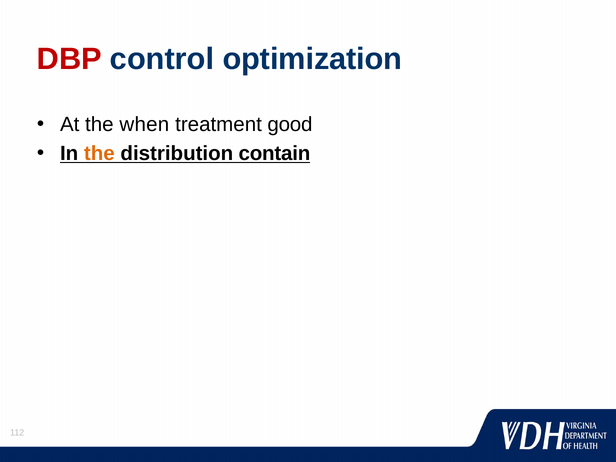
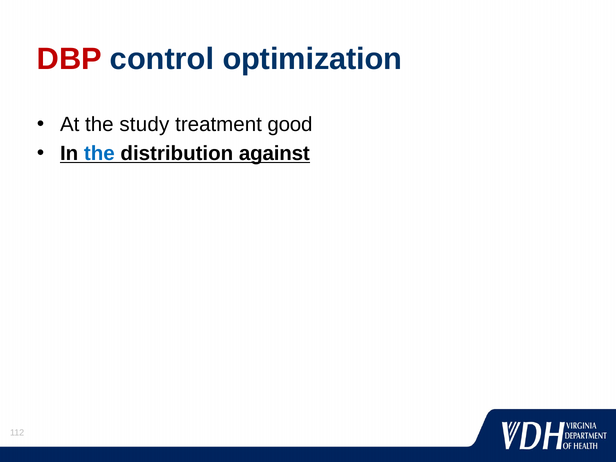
when: when -> study (144, 125)
the colour: orange -> blue (99, 153)
contain: contain -> against (274, 153)
